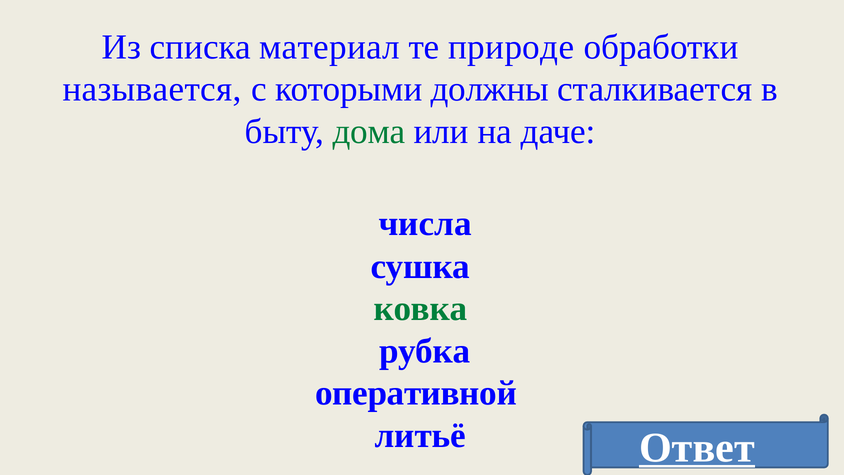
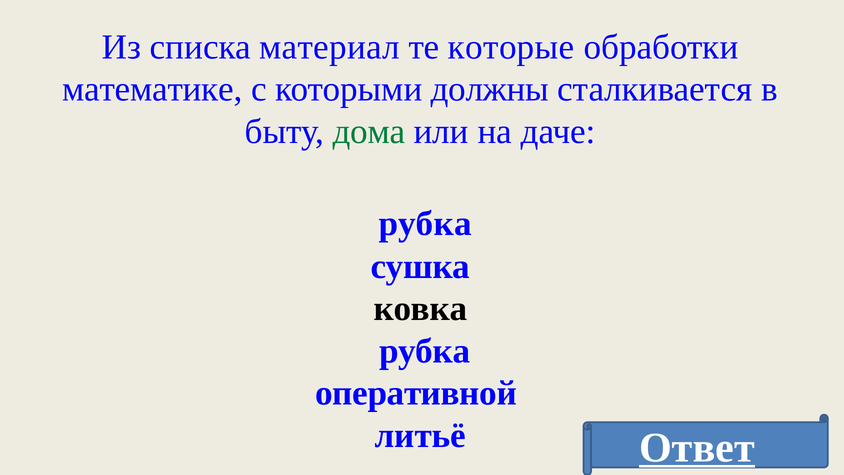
природе: природе -> которые (511, 47)
называется: называется -> математике (152, 89)
числа: числа -> рубка (425, 224)
ковка colour: green -> black (420, 309)
